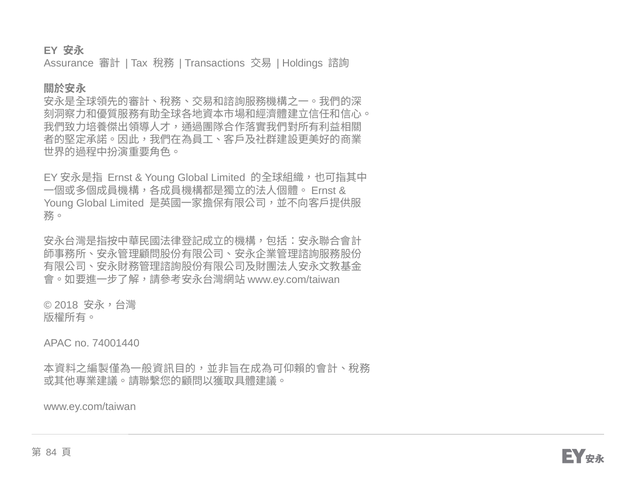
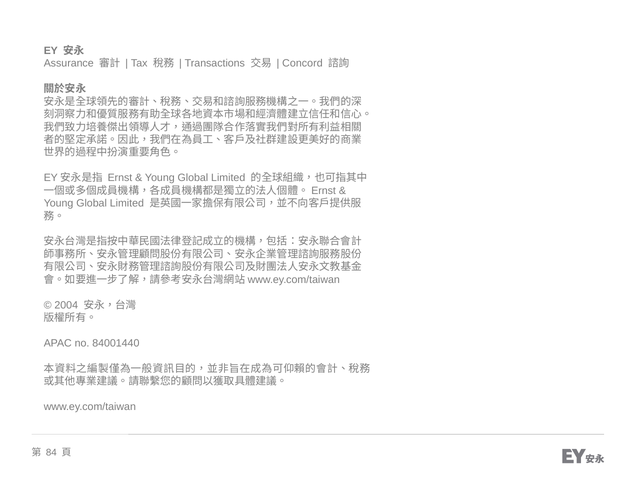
Holdings: Holdings -> Concord (302, 63)
2018: 2018 -> 2004 (66, 305)
74001440: 74001440 -> 84001440 (116, 343)
